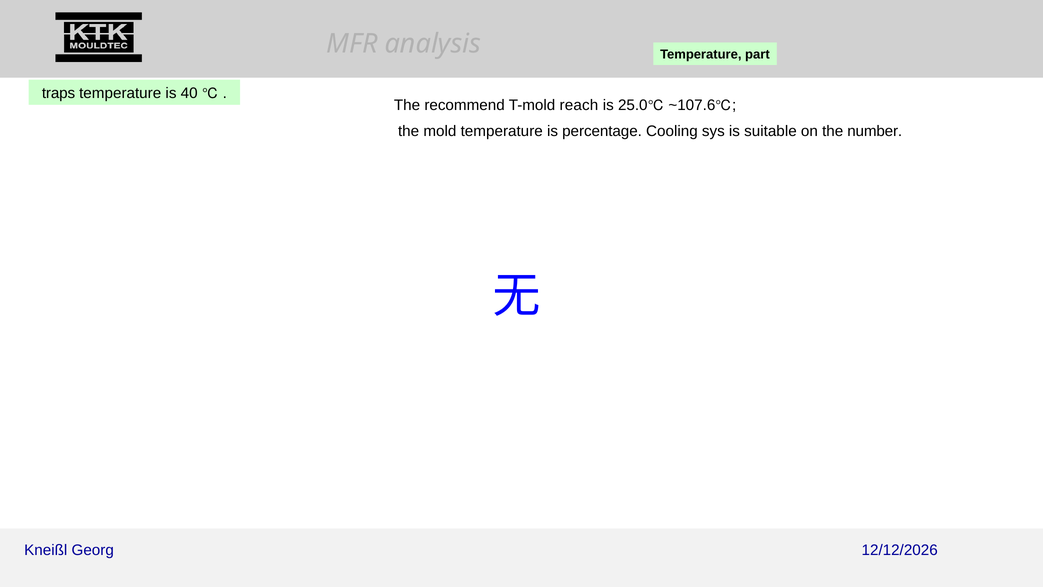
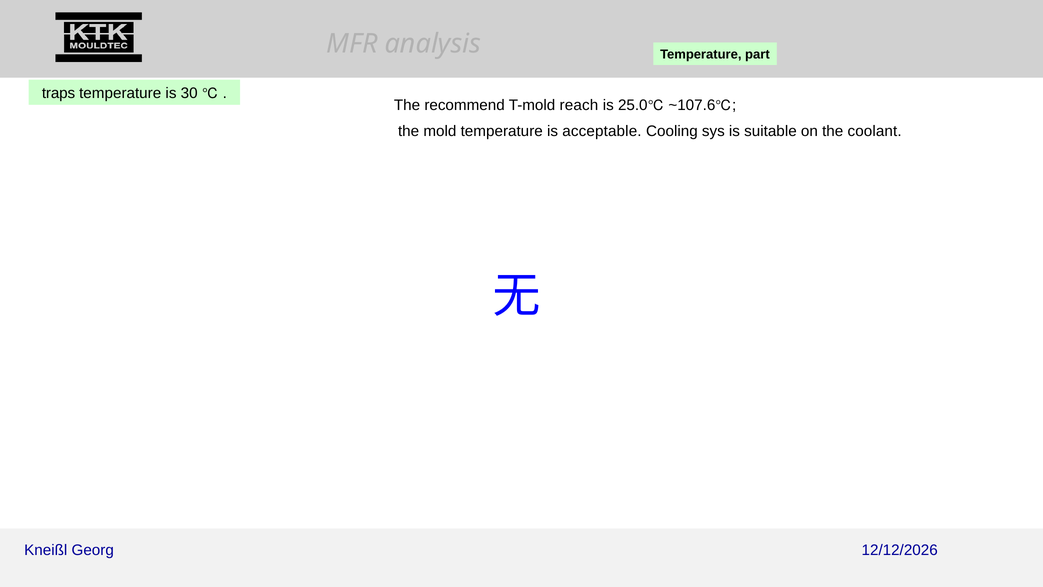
40: 40 -> 30 (189, 93)
percentage: percentage -> acceptable (602, 131)
number: number -> coolant (875, 131)
